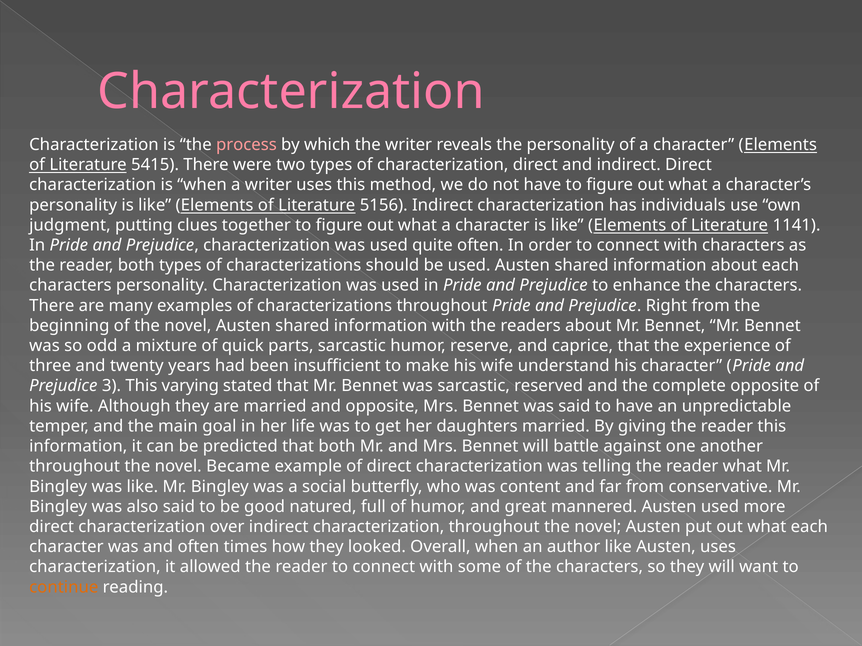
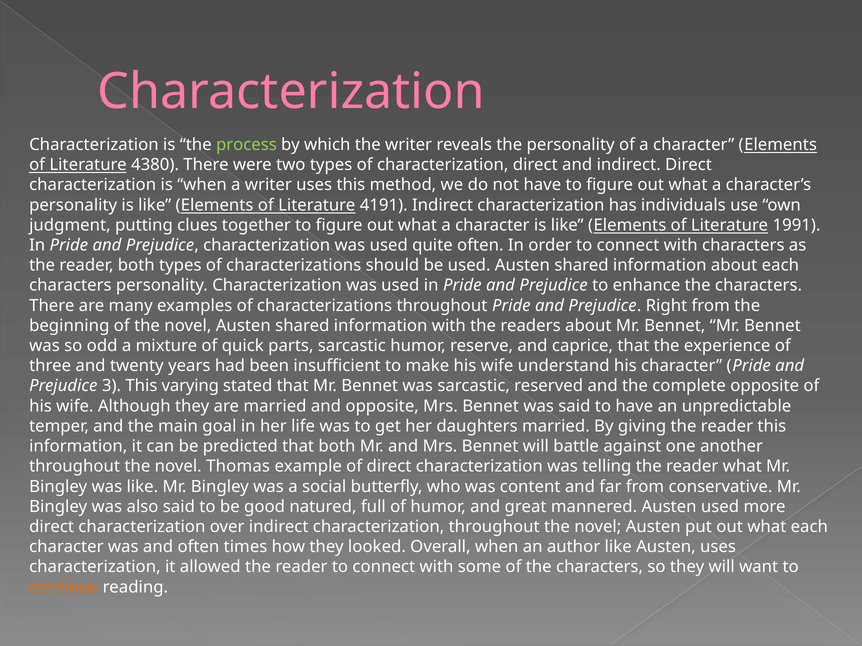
process colour: pink -> light green (246, 145)
5415: 5415 -> 4380 (155, 165)
5156: 5156 -> 4191 (384, 205)
1141: 1141 -> 1991 (797, 225)
Became: Became -> Thomas (238, 467)
